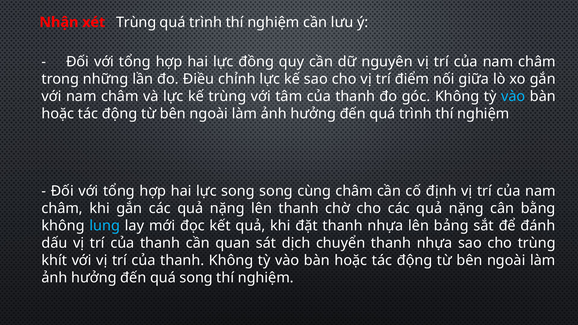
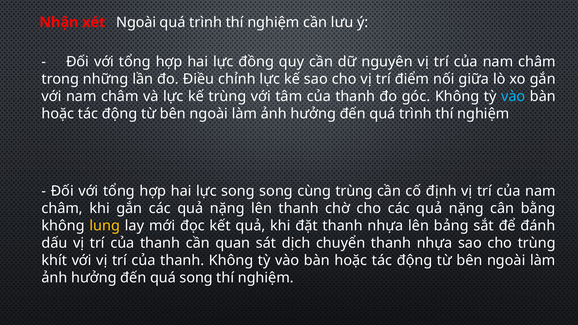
xét Trùng: Trùng -> Ngoài (136, 22)
cùng châm: châm -> trùng (354, 191)
lung colour: light blue -> yellow (105, 226)
